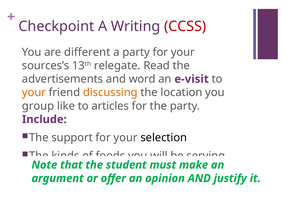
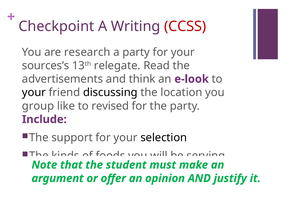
different: different -> research (87, 52)
word: word -> think (142, 79)
e-visit: e-visit -> e-look (192, 79)
your colour: orange -> black (34, 92)
discussing colour: orange -> black (110, 92)
articles: articles -> revised (110, 106)
